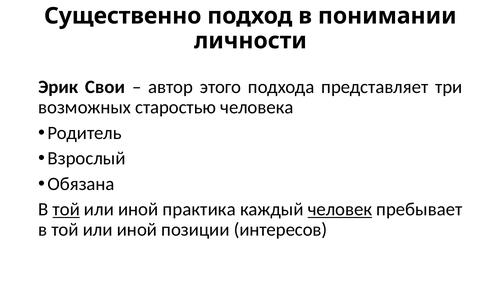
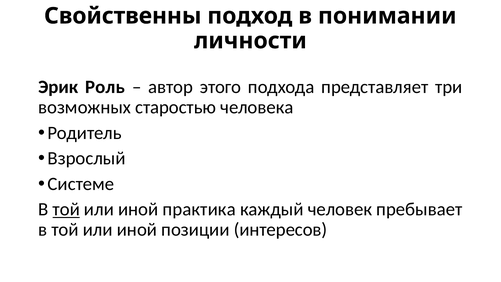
Существенно: Существенно -> Свойственны (123, 16)
Свои: Свои -> Роль (105, 87)
Обязана: Обязана -> Системе (81, 184)
человек underline: present -> none (340, 209)
